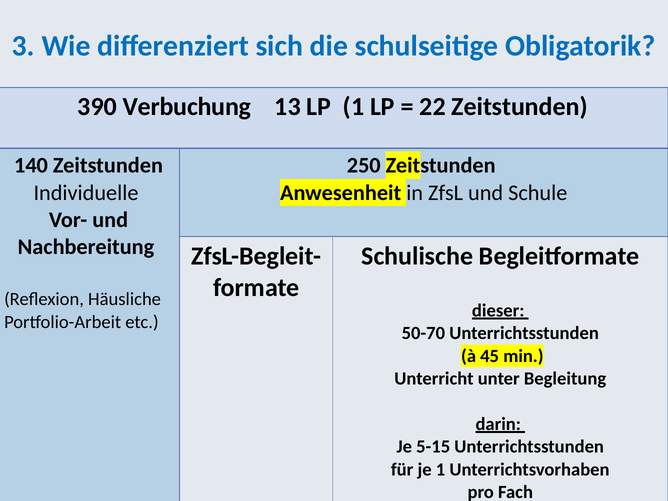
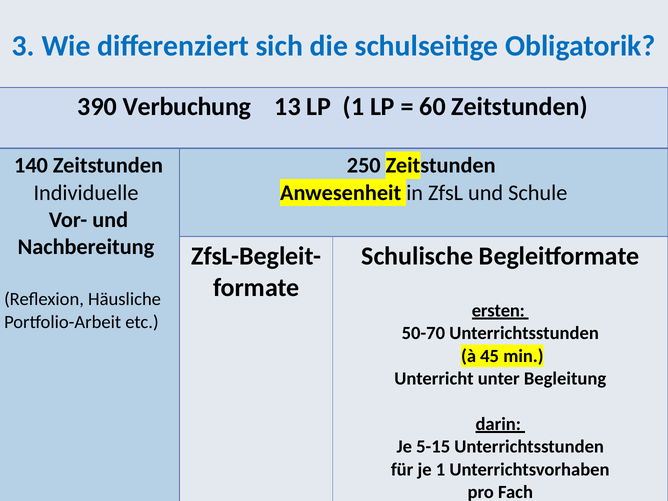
22: 22 -> 60 (433, 107)
dieser: dieser -> ersten (498, 310)
